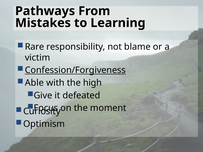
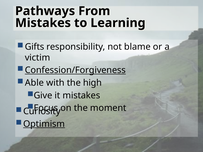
Rare: Rare -> Gifts (35, 47)
it defeated: defeated -> mistakes (81, 96)
Optimism underline: none -> present (44, 124)
